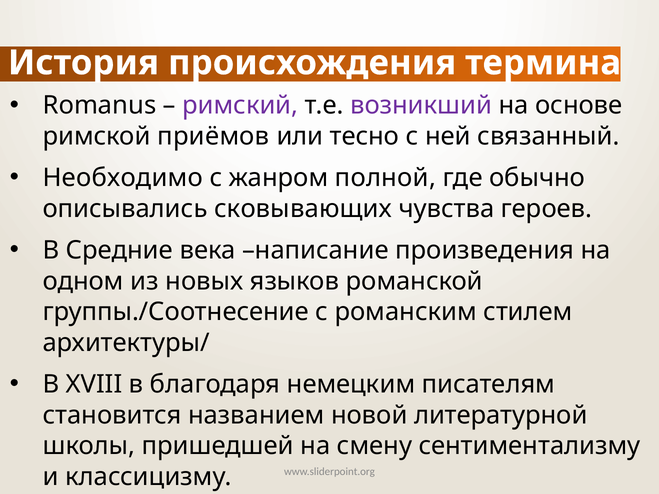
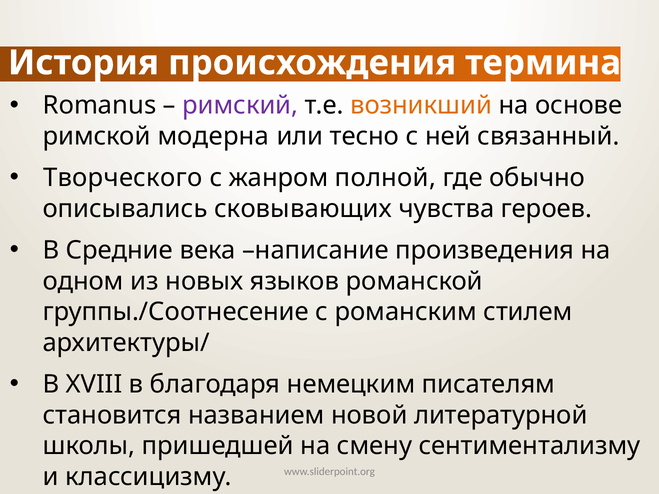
возникший colour: purple -> orange (421, 106)
приёмов: приёмов -> модерна (213, 136)
Необходимо: Необходимо -> Творческого (123, 178)
